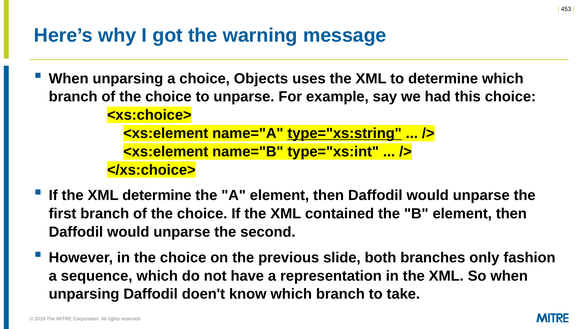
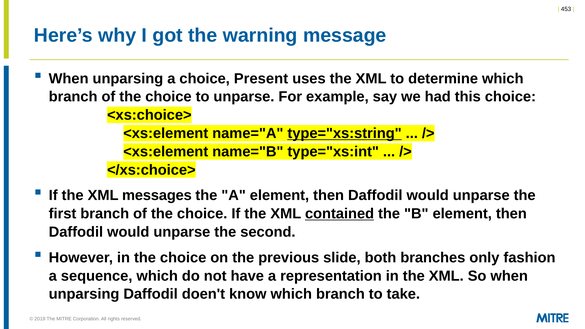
Objects: Objects -> Present (261, 79)
XML determine: determine -> messages (157, 195)
contained underline: none -> present (340, 214)
